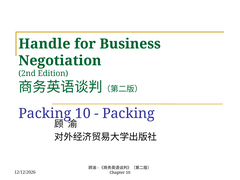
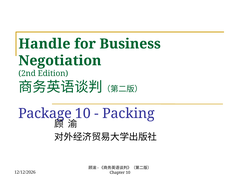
Packing: Packing -> Package (45, 113)
